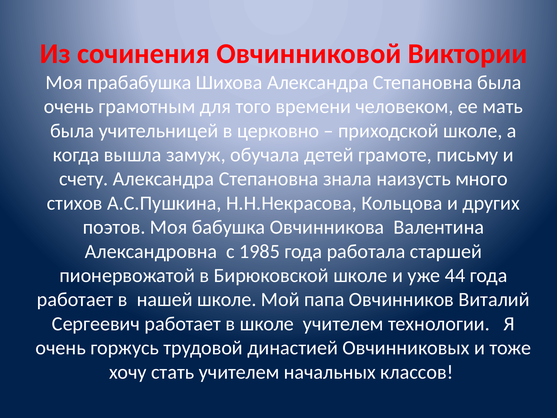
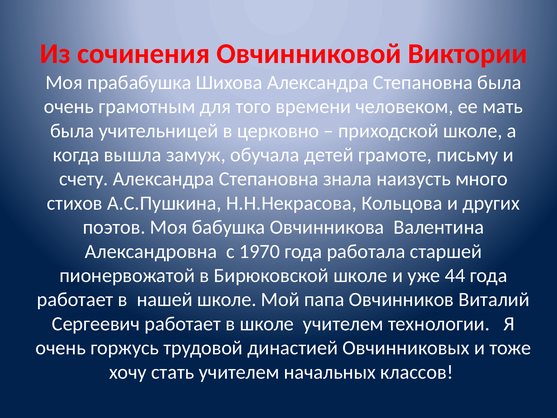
1985: 1985 -> 1970 (260, 251)
